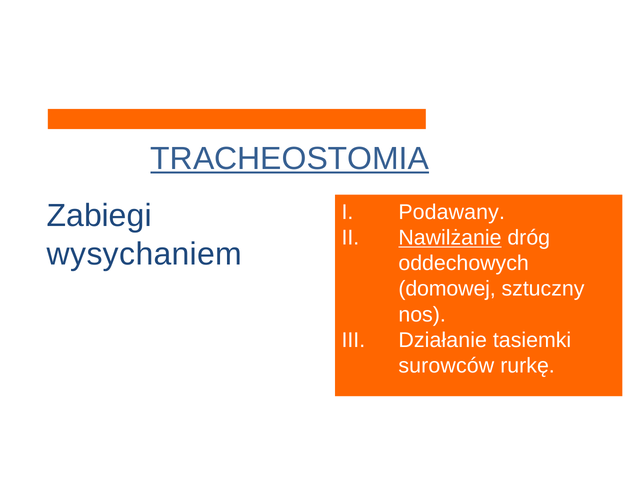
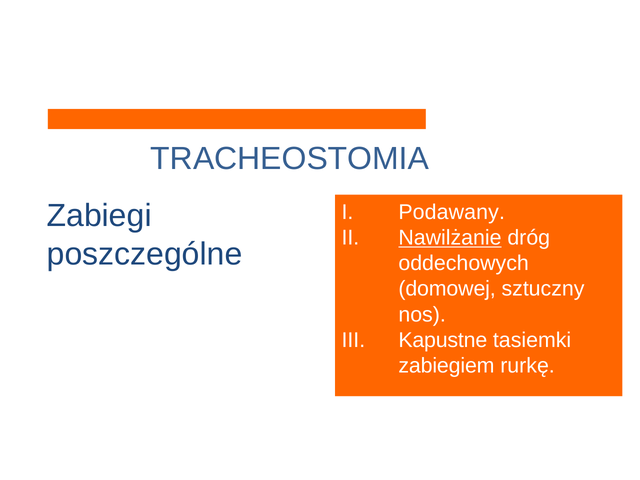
TRACHEOSTOMIA underline: present -> none (290, 159)
wysychaniem: wysychaniem -> poszczególne (145, 254)
Działanie: Działanie -> Kapustne (443, 340)
surowców: surowców -> zabiegiem (446, 366)
